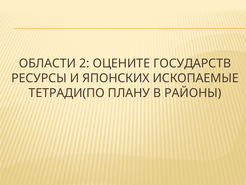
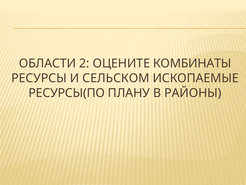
ГОСУДАРСТВ: ГОСУДАРСТВ -> КОМБИНАТЫ (192, 63)
ЯПОНСКИХ: ЯПОНСКИХ -> СЕЛЬСКОМ (116, 78)
ТЕТРАДИ(ПО: ТЕТРАДИ(ПО -> РЕСУРСЫ(ПО (67, 93)
